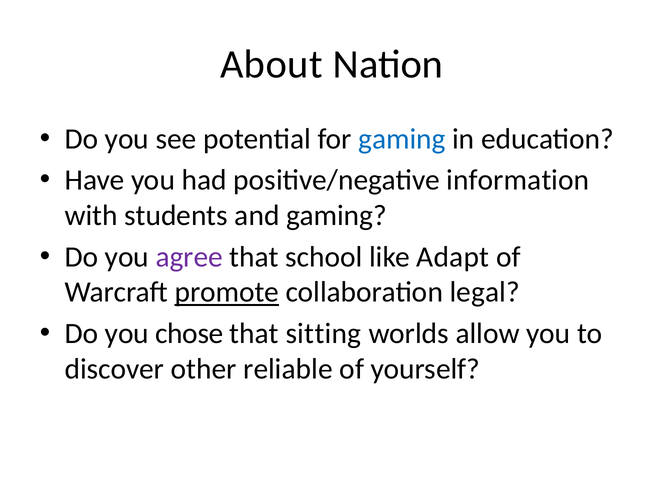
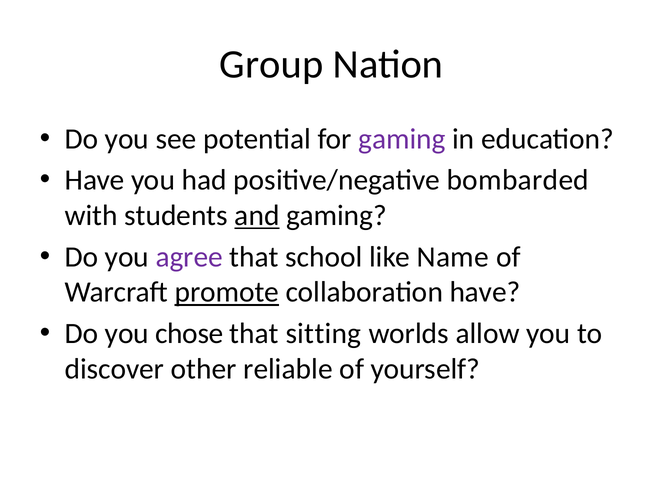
About: About -> Group (272, 64)
gaming colour: blue -> purple (402, 139)
information: information -> bombarded (518, 180)
and underline: none -> present (257, 216)
Adapt: Adapt -> Name (453, 257)
collaboration legal: legal -> have (485, 292)
